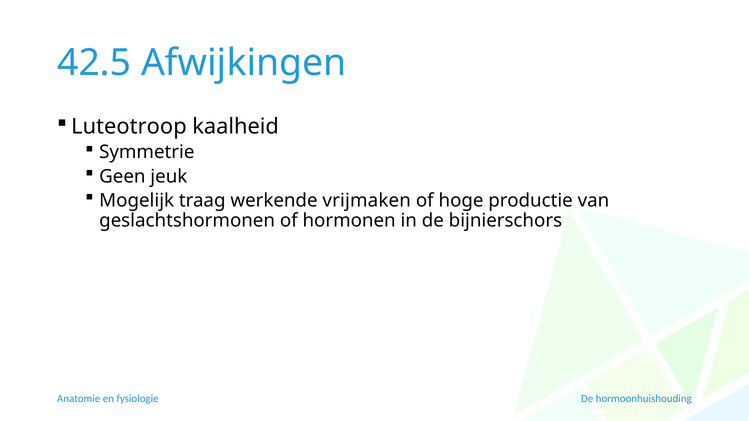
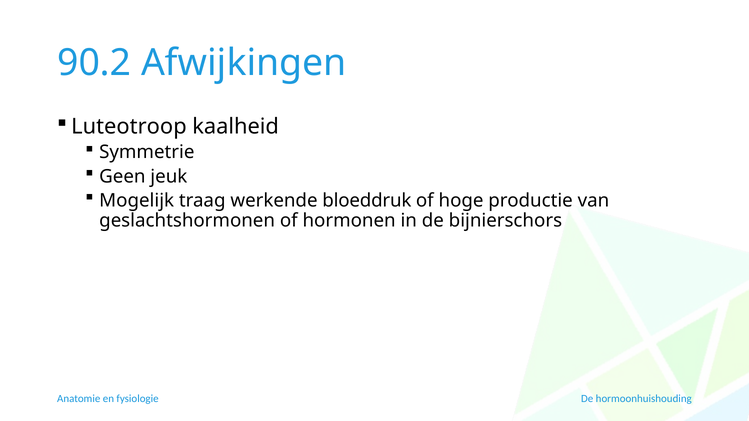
42.5: 42.5 -> 90.2 (94, 63)
vrijmaken: vrijmaken -> bloeddruk (367, 201)
